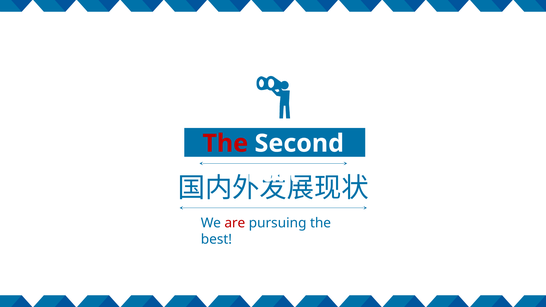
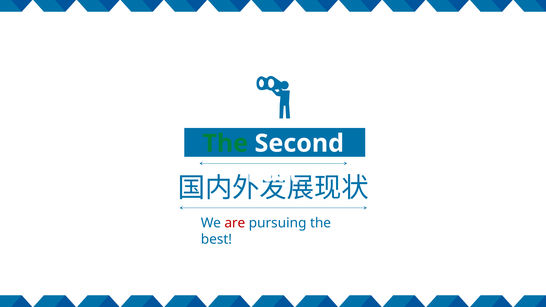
The colour: red -> green (225, 143)
